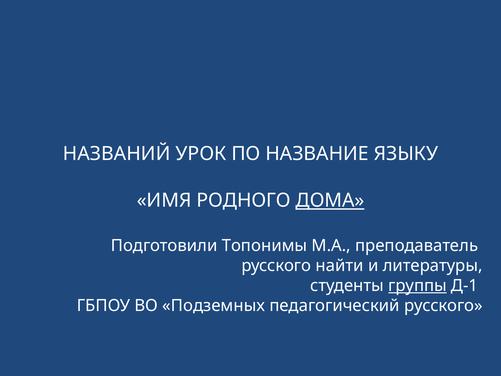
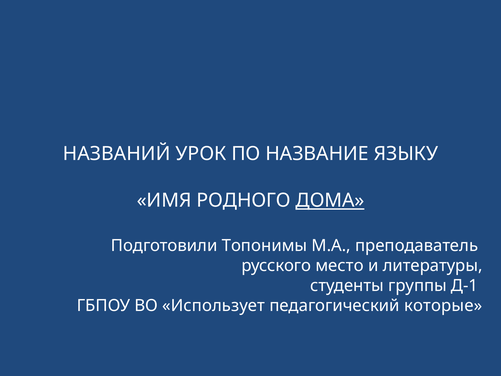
найти: найти -> место (340, 265)
группы underline: present -> none (418, 285)
Подземных: Подземных -> Использует (214, 305)
педагогический русского: русского -> которые (443, 305)
